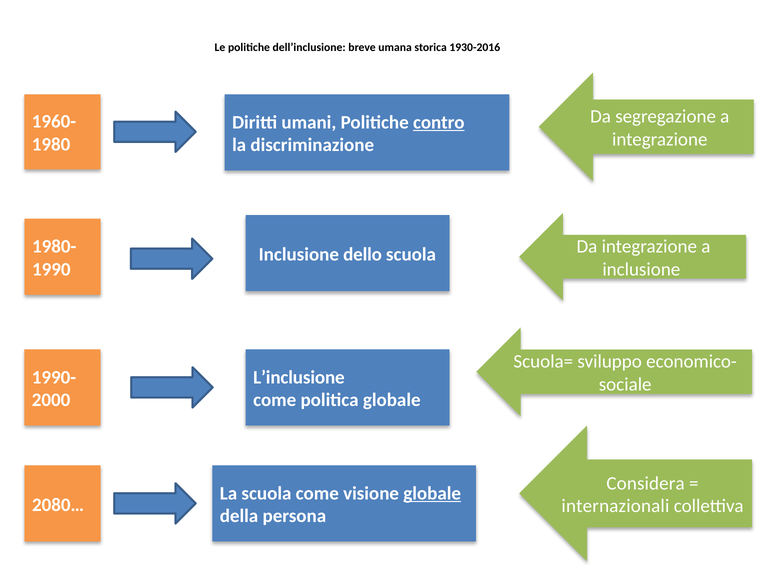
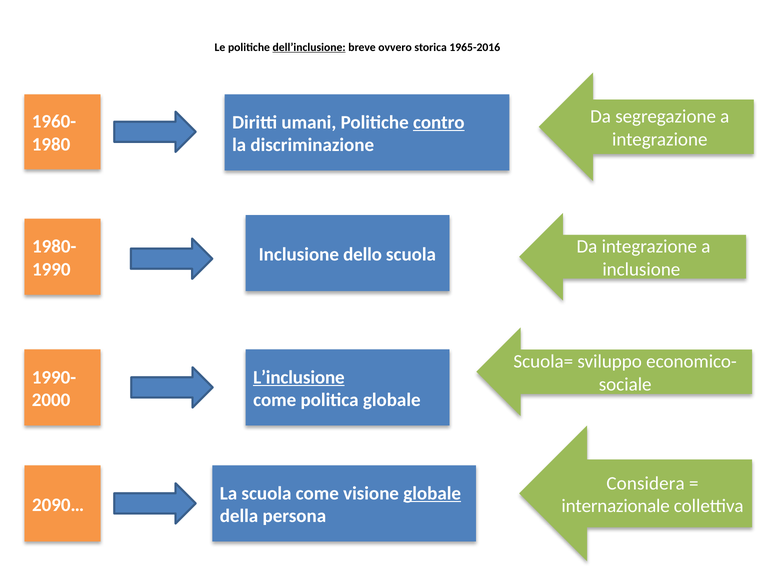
dell’inclusione underline: none -> present (309, 47)
umana: umana -> ovvero (395, 47)
1930-2016: 1930-2016 -> 1965-2016 (475, 47)
L’inclusione underline: none -> present (299, 377)
2080…: 2080… -> 2090… (58, 505)
internazionali: internazionali -> internazionale (616, 506)
